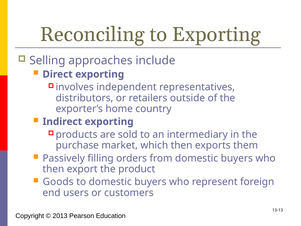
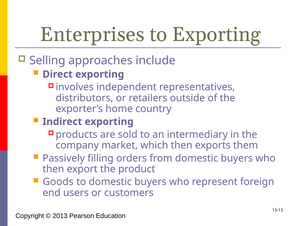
Reconciling: Reconciling -> Enterprises (92, 35)
purchase: purchase -> company (77, 145)
